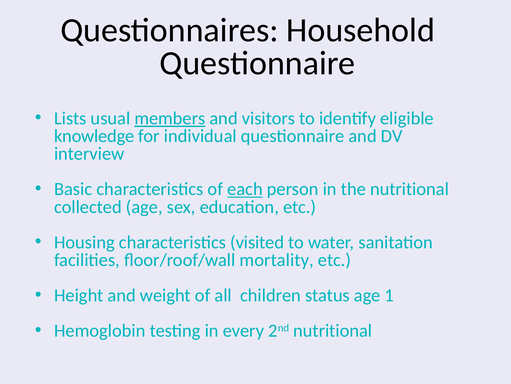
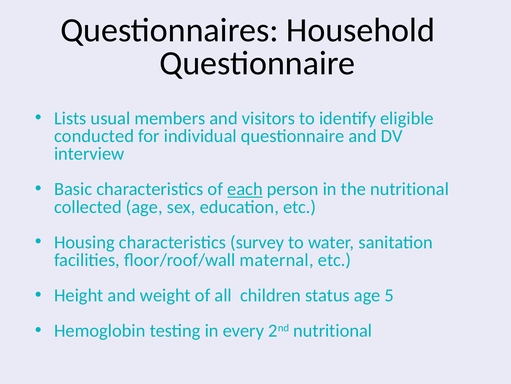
members underline: present -> none (170, 118)
knowledge: knowledge -> conducted (94, 136)
visited: visited -> survey (257, 242)
mortality: mortality -> maternal (277, 260)
1: 1 -> 5 (389, 295)
